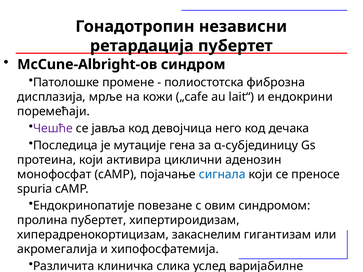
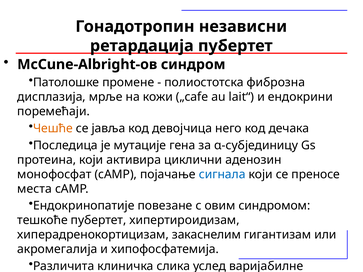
Чешће colour: purple -> orange (53, 128)
spuria: spuria -> места (35, 189)
пролина: пролина -> тешкоће (42, 220)
